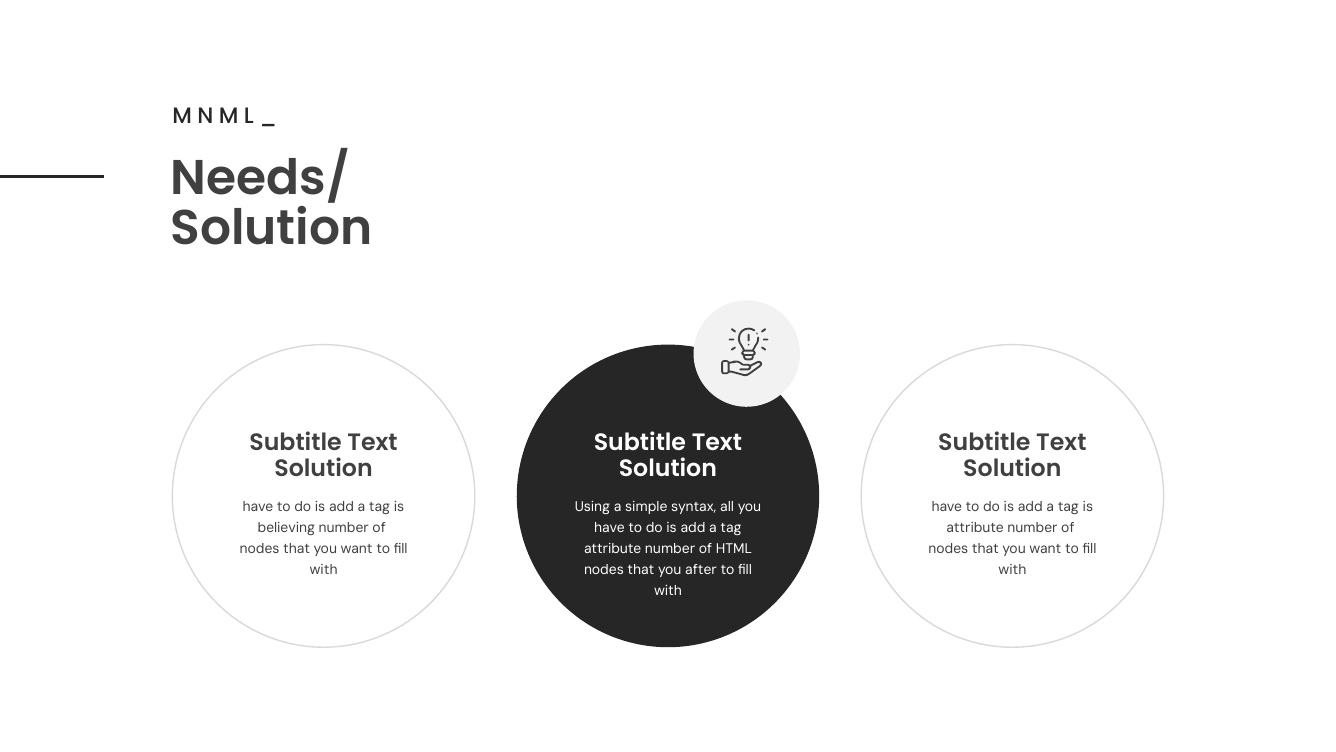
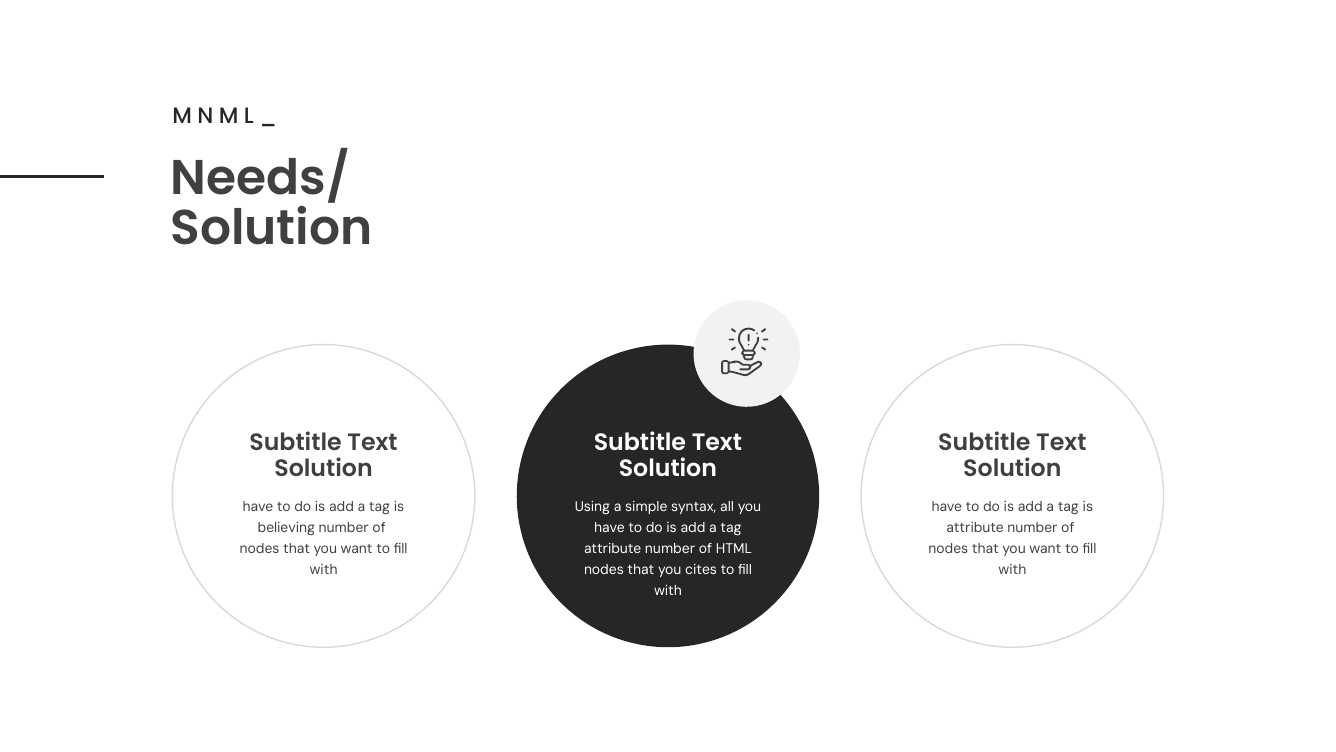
after: after -> cites (701, 569)
